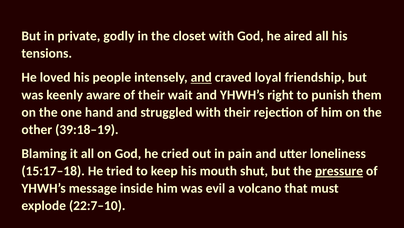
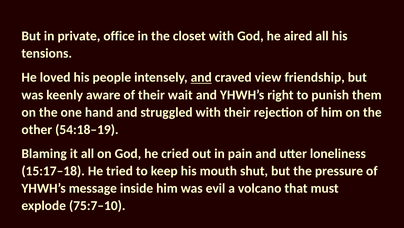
godly: godly -> office (119, 36)
loyal: loyal -> view (268, 77)
39:18–19: 39:18–19 -> 54:18–19 (87, 129)
pressure underline: present -> none (339, 170)
22:7–10: 22:7–10 -> 75:7–10 (97, 205)
